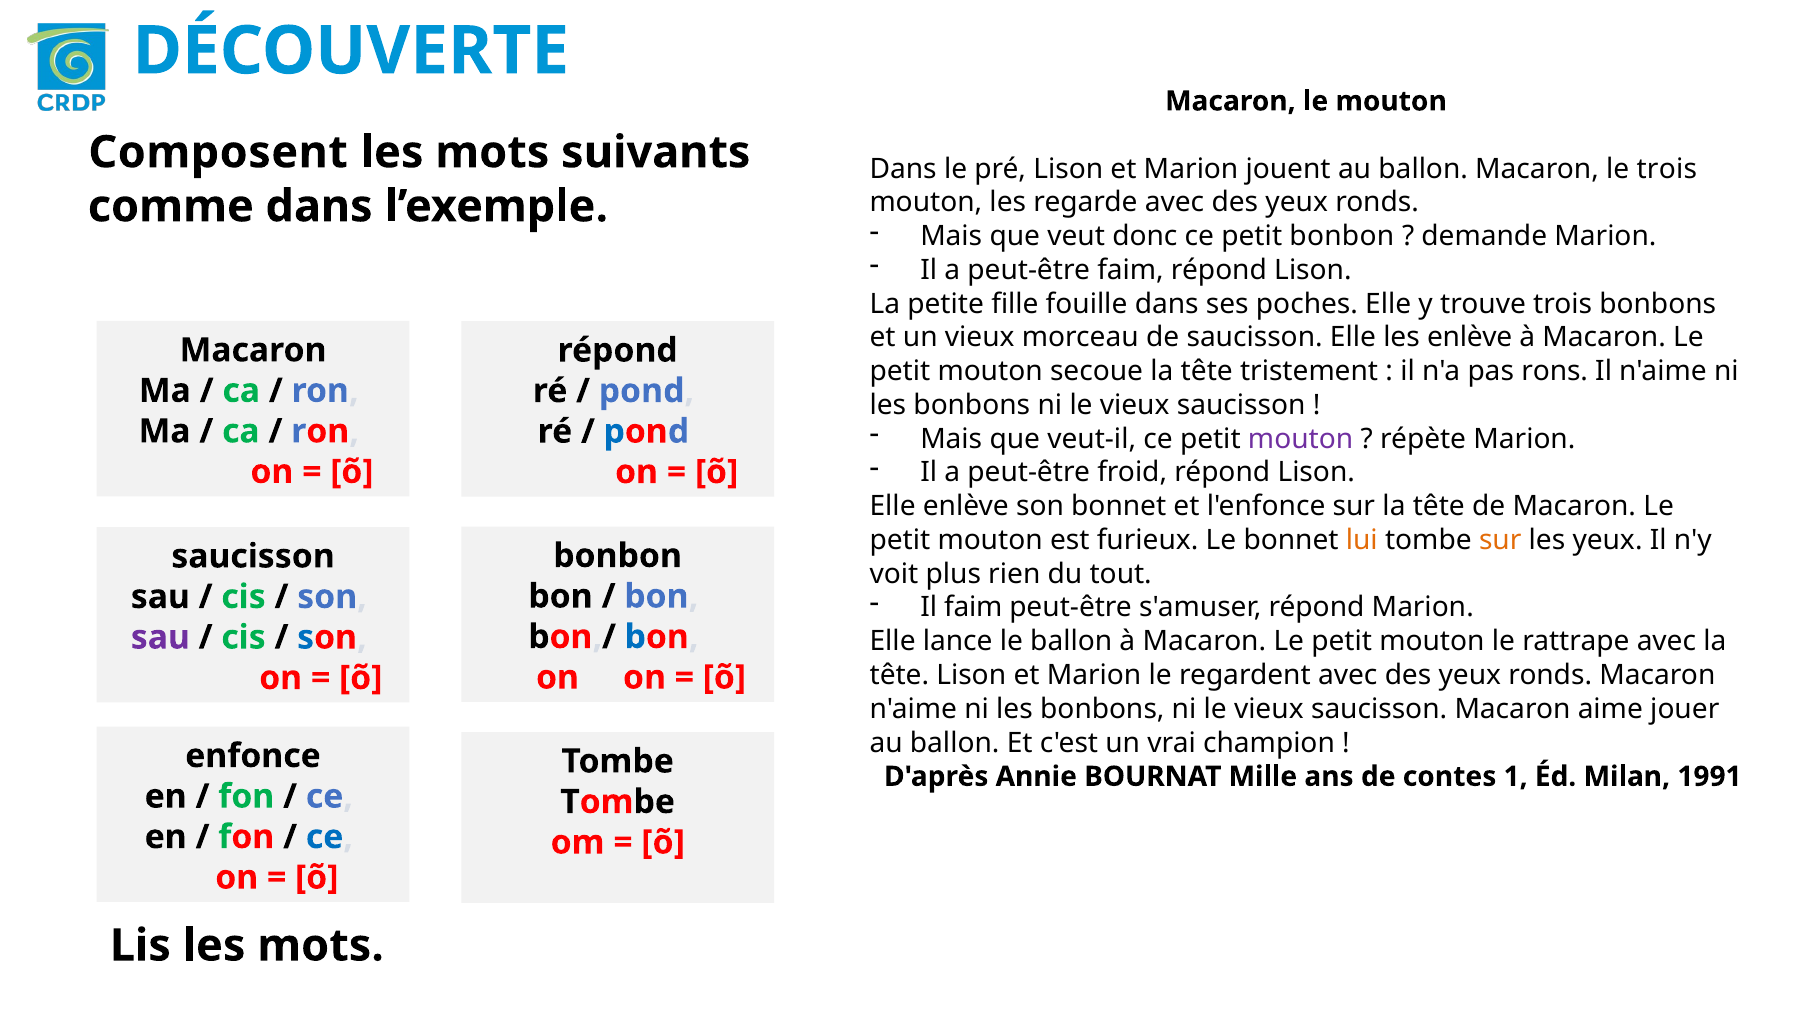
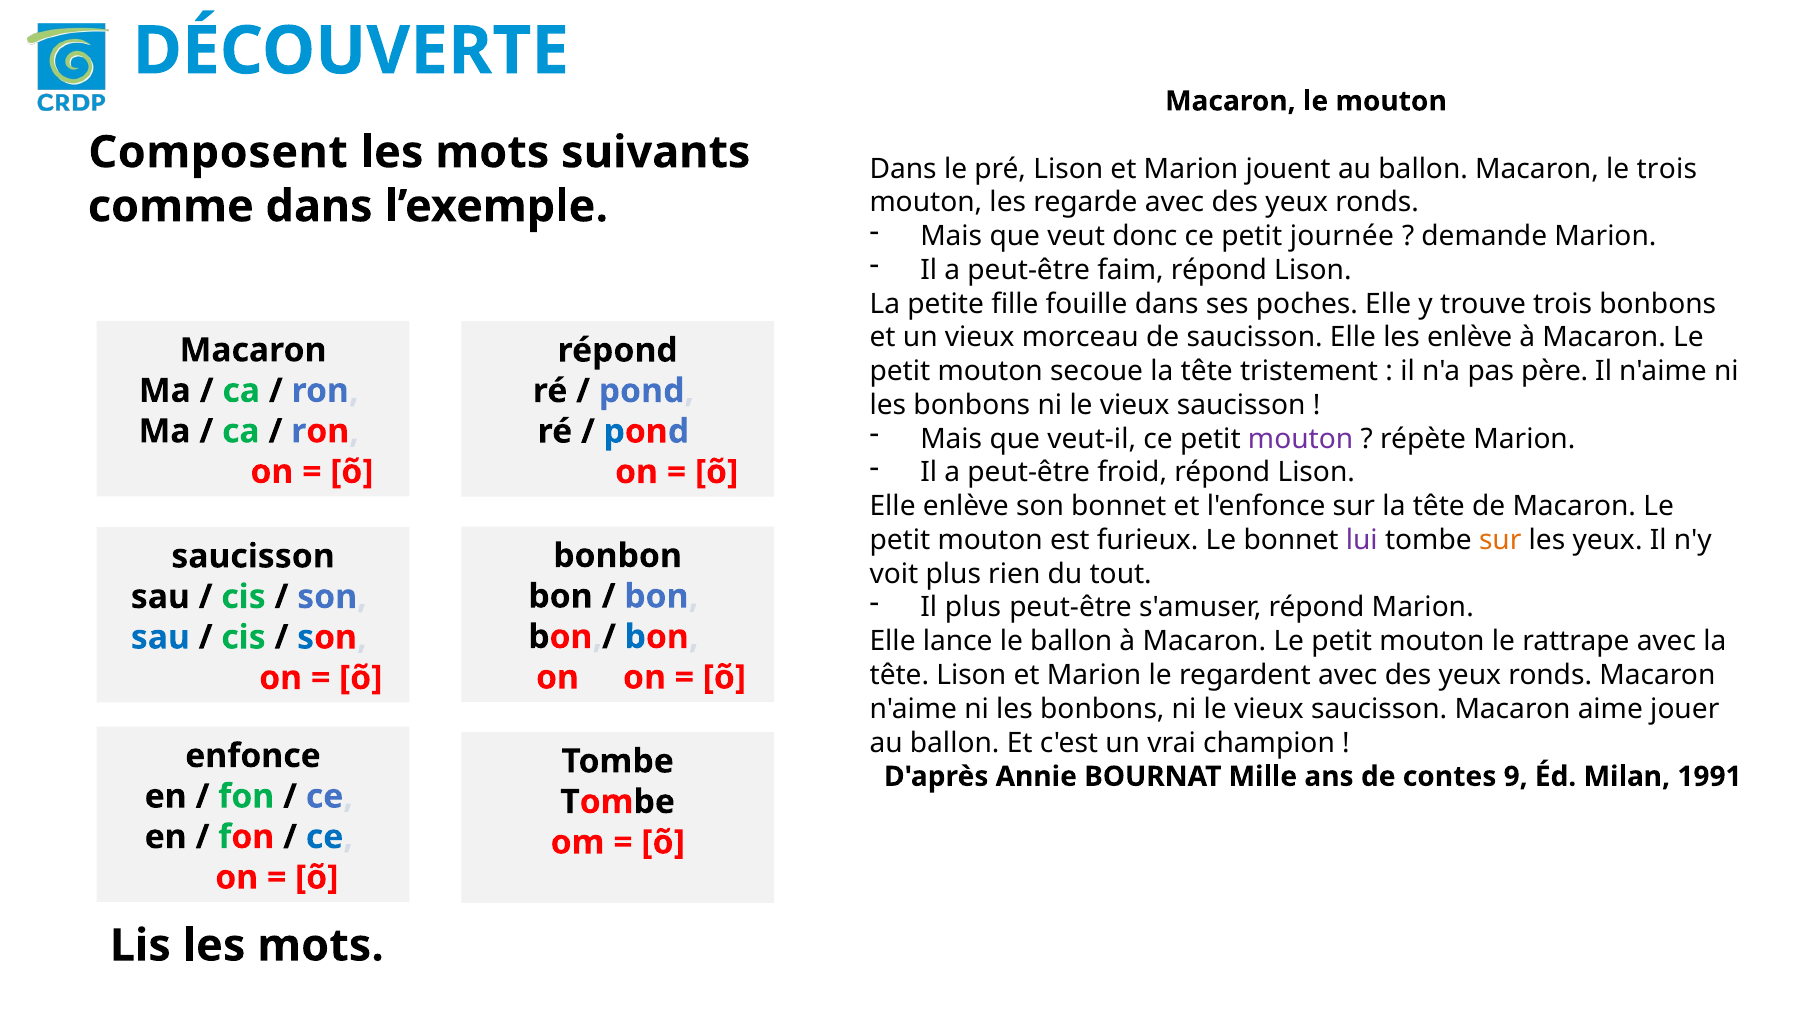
petit bonbon: bonbon -> journée (1342, 236)
rons: rons -> père (1555, 371)
lui colour: orange -> purple (1362, 540)
Il faim: faim -> plus (973, 608)
sau colour: purple -> blue (160, 637)
1: 1 -> 9 (1516, 777)
